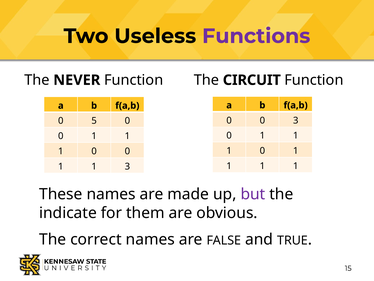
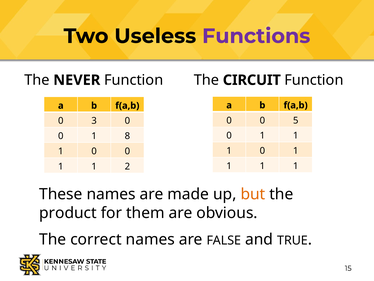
0 3: 3 -> 5 (296, 120)
5: 5 -> 3 (94, 121)
1: 1 -> 8 (127, 136)
1 3: 3 -> 2 (127, 166)
but colour: purple -> orange (253, 194)
indicate: indicate -> product (68, 213)
